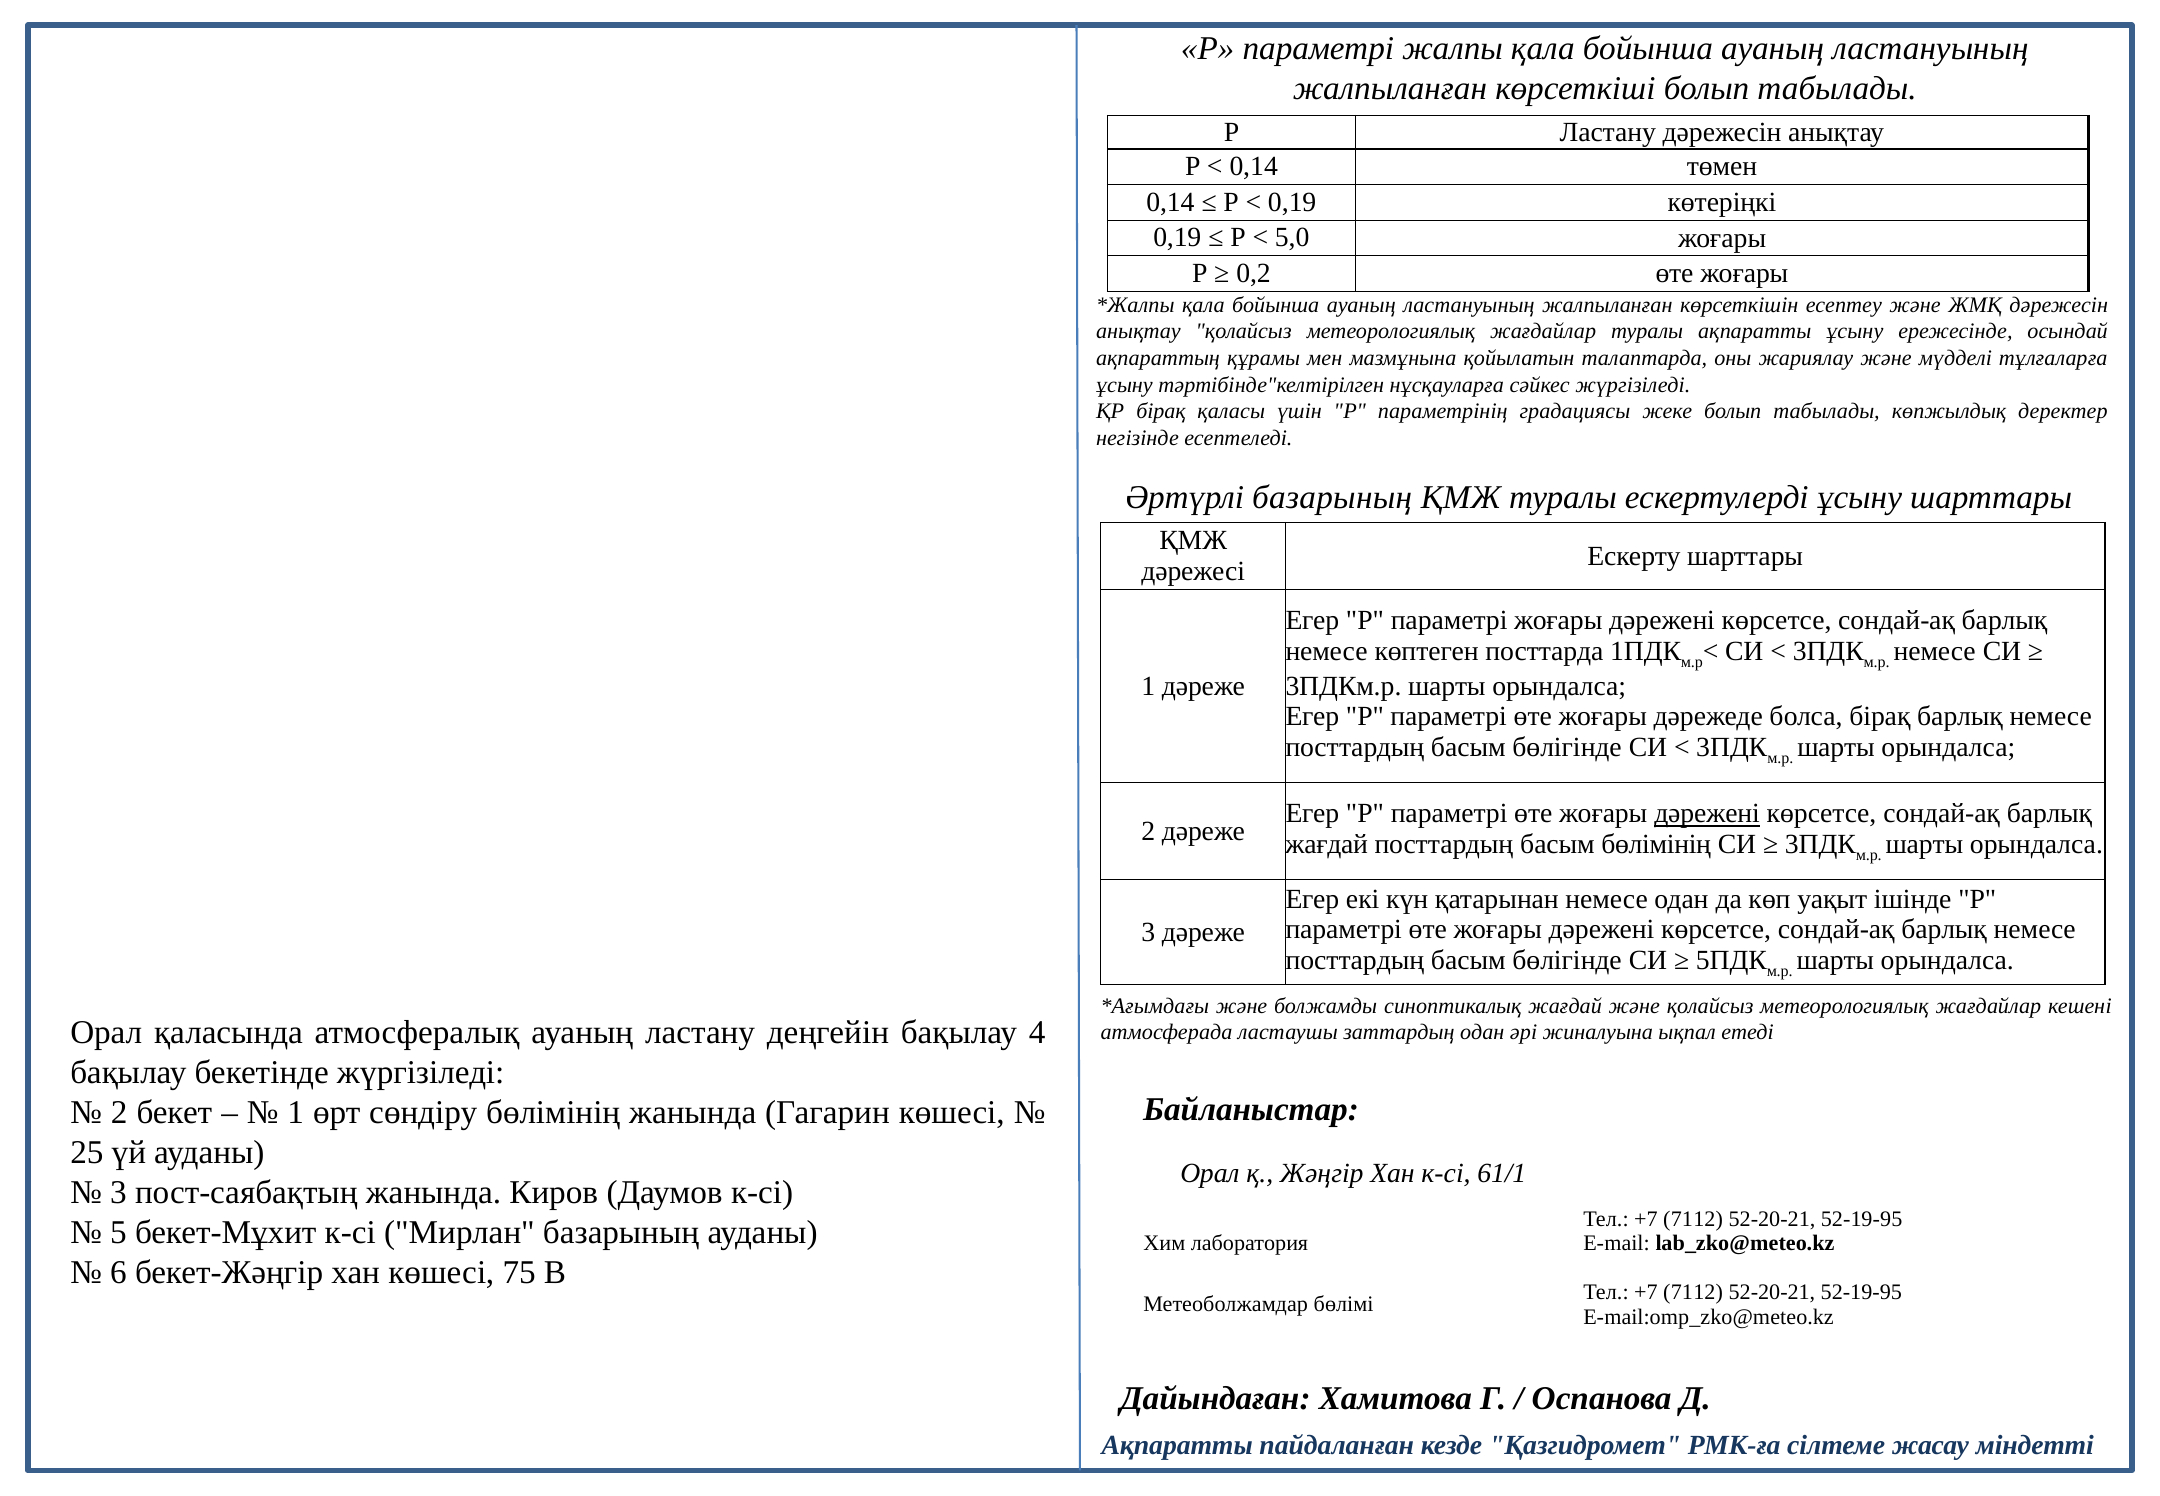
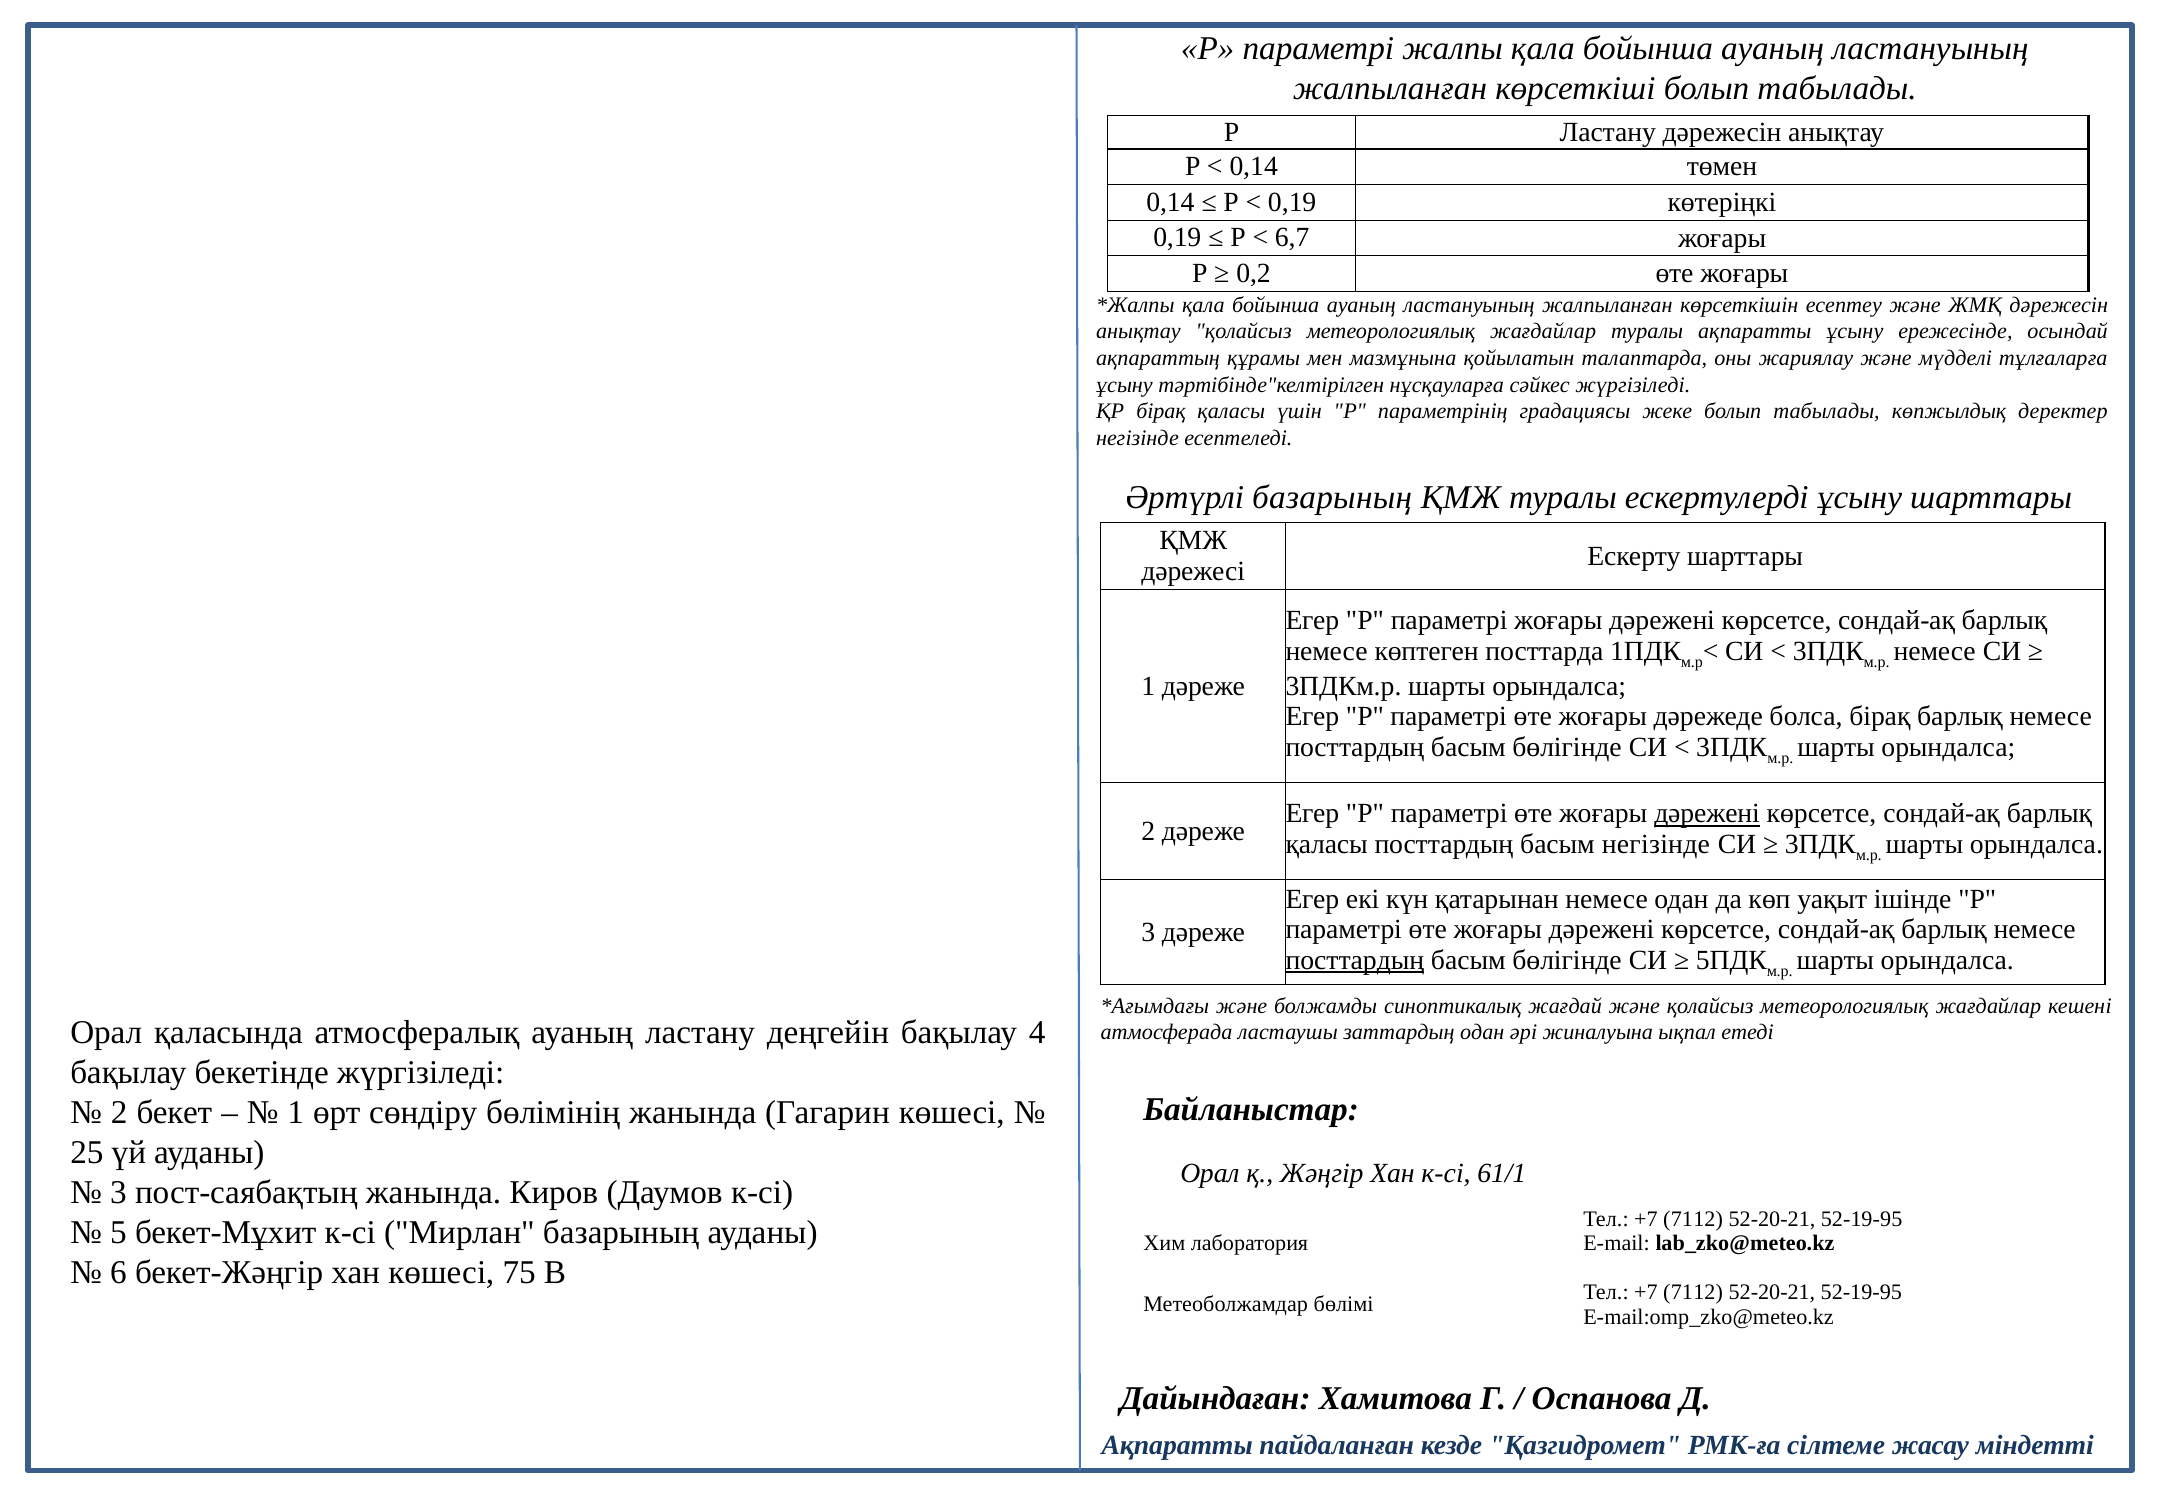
5,0: 5,0 -> 6,7 (1292, 238)
жағдай: жағдай -> қаласы (1327, 844)
басым бөлімінің: бөлімінің -> негізінде (1656, 844)
посттардың underline: none -> present (1355, 960)
